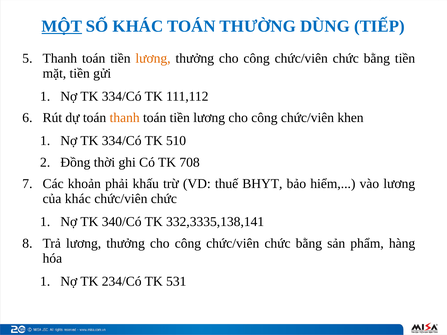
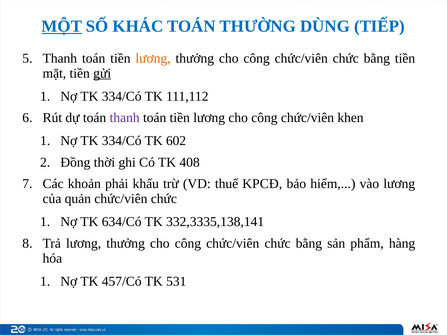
gửi underline: none -> present (102, 73)
thanh colour: orange -> purple (125, 118)
510: 510 -> 602 (176, 141)
708: 708 -> 408 (190, 162)
BHYT: BHYT -> KPCĐ (262, 184)
của khác: khác -> quản (78, 199)
340/Có: 340/Có -> 634/Có (122, 222)
234/Có: 234/Có -> 457/Có (122, 282)
